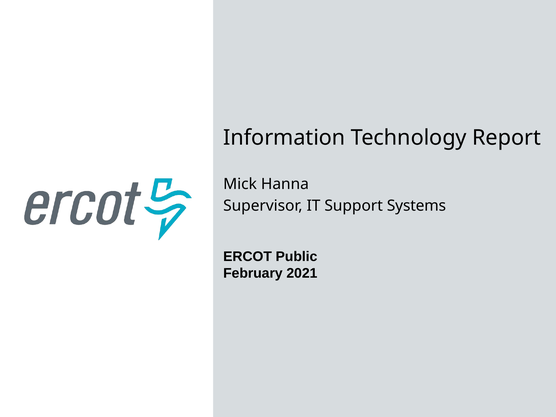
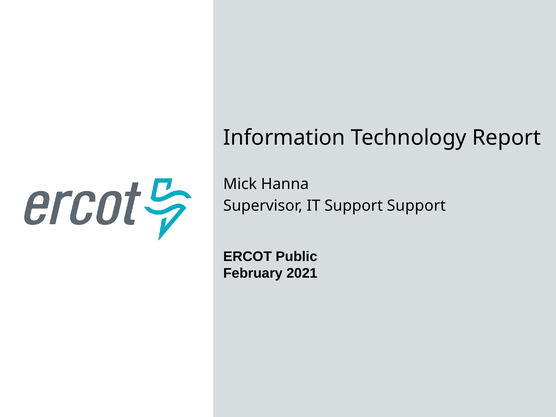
Support Systems: Systems -> Support (416, 206)
